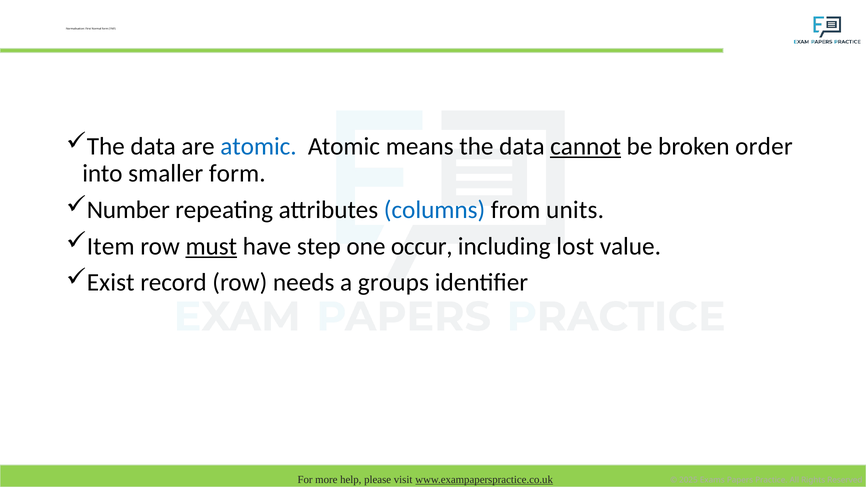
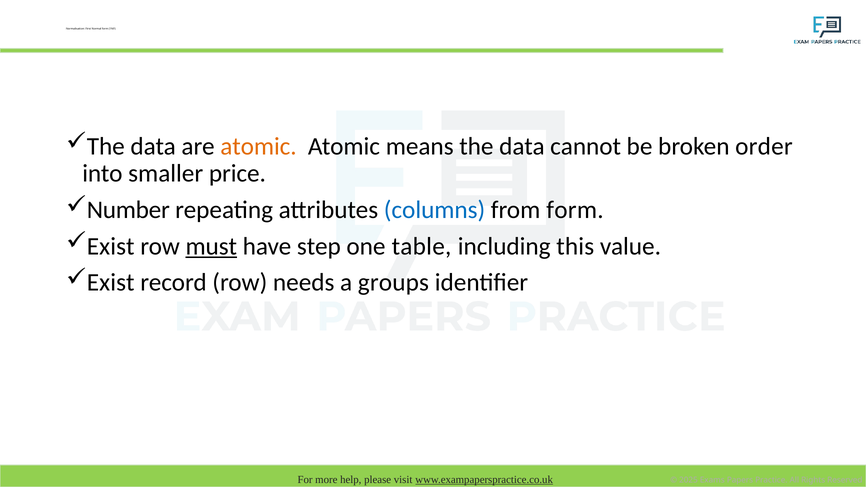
atomic colour: blue -> orange (258, 146)
cannot underline: present -> none (586, 146)
smaller form: form -> price (237, 174)
from units: units -> form (575, 210)
Item: Item -> Exist (111, 246)
occur: occur -> table (422, 246)
lost: lost -> this (575, 246)
